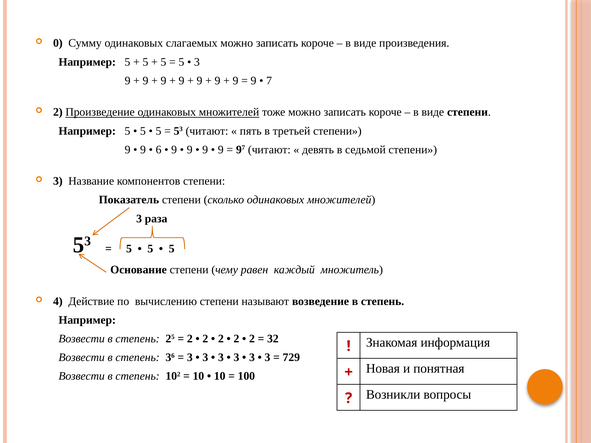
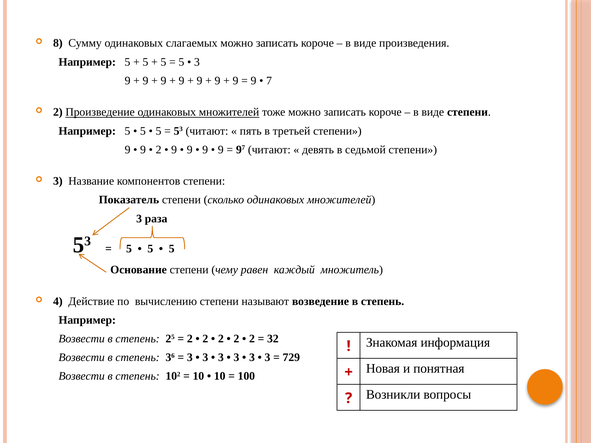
0: 0 -> 8 (58, 43)
6: 6 -> 2 (159, 150)
